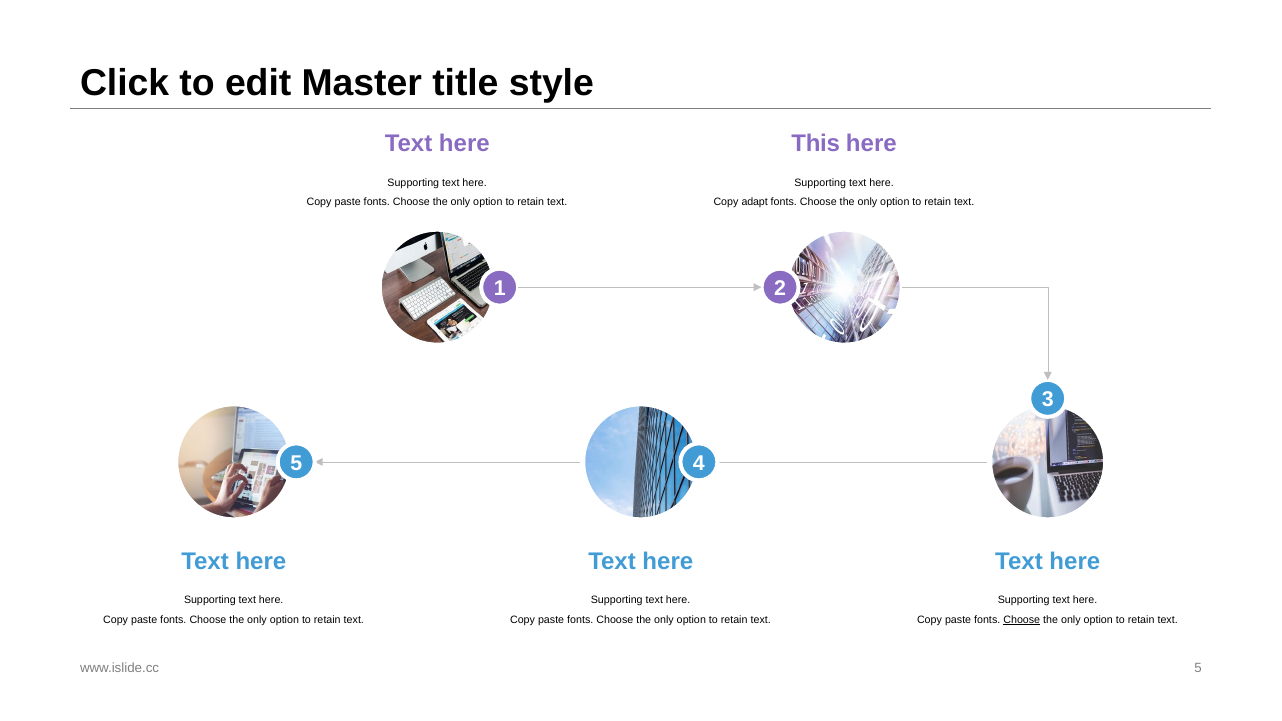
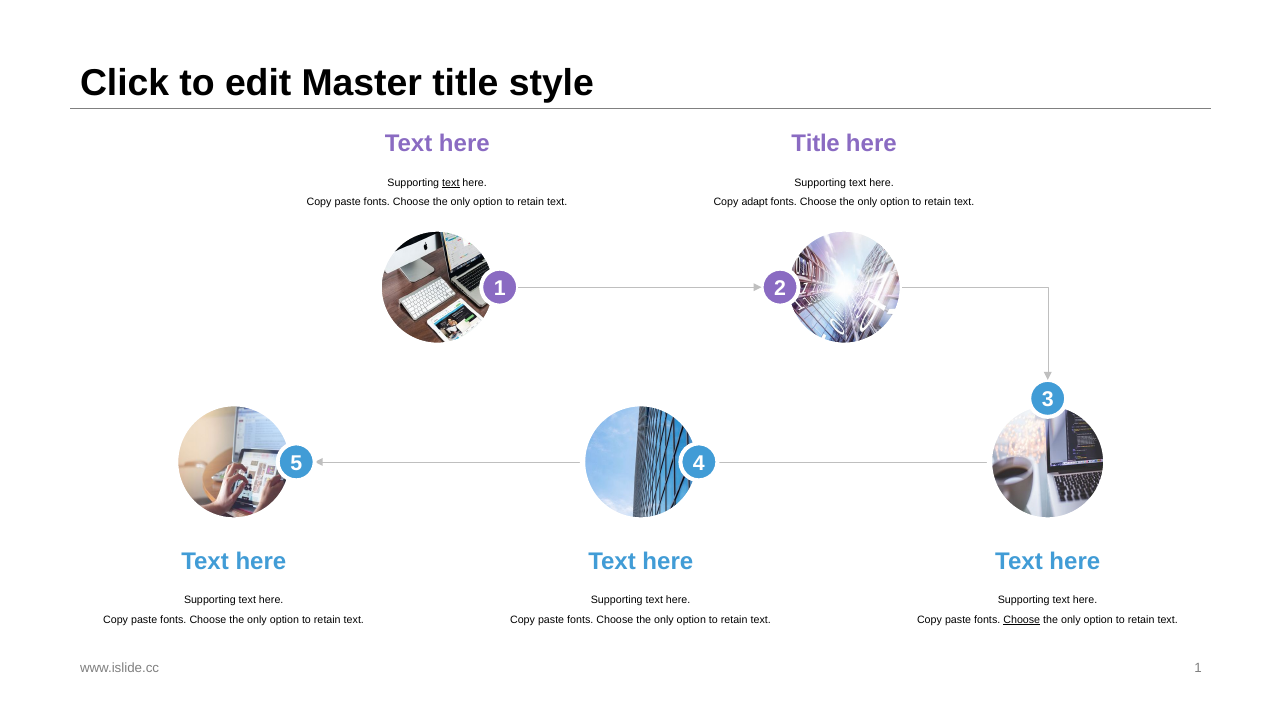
This: This -> Title (816, 144)
text underline: none -> present (451, 183)
www.islide.cc 5: 5 -> 1 (1198, 668)
